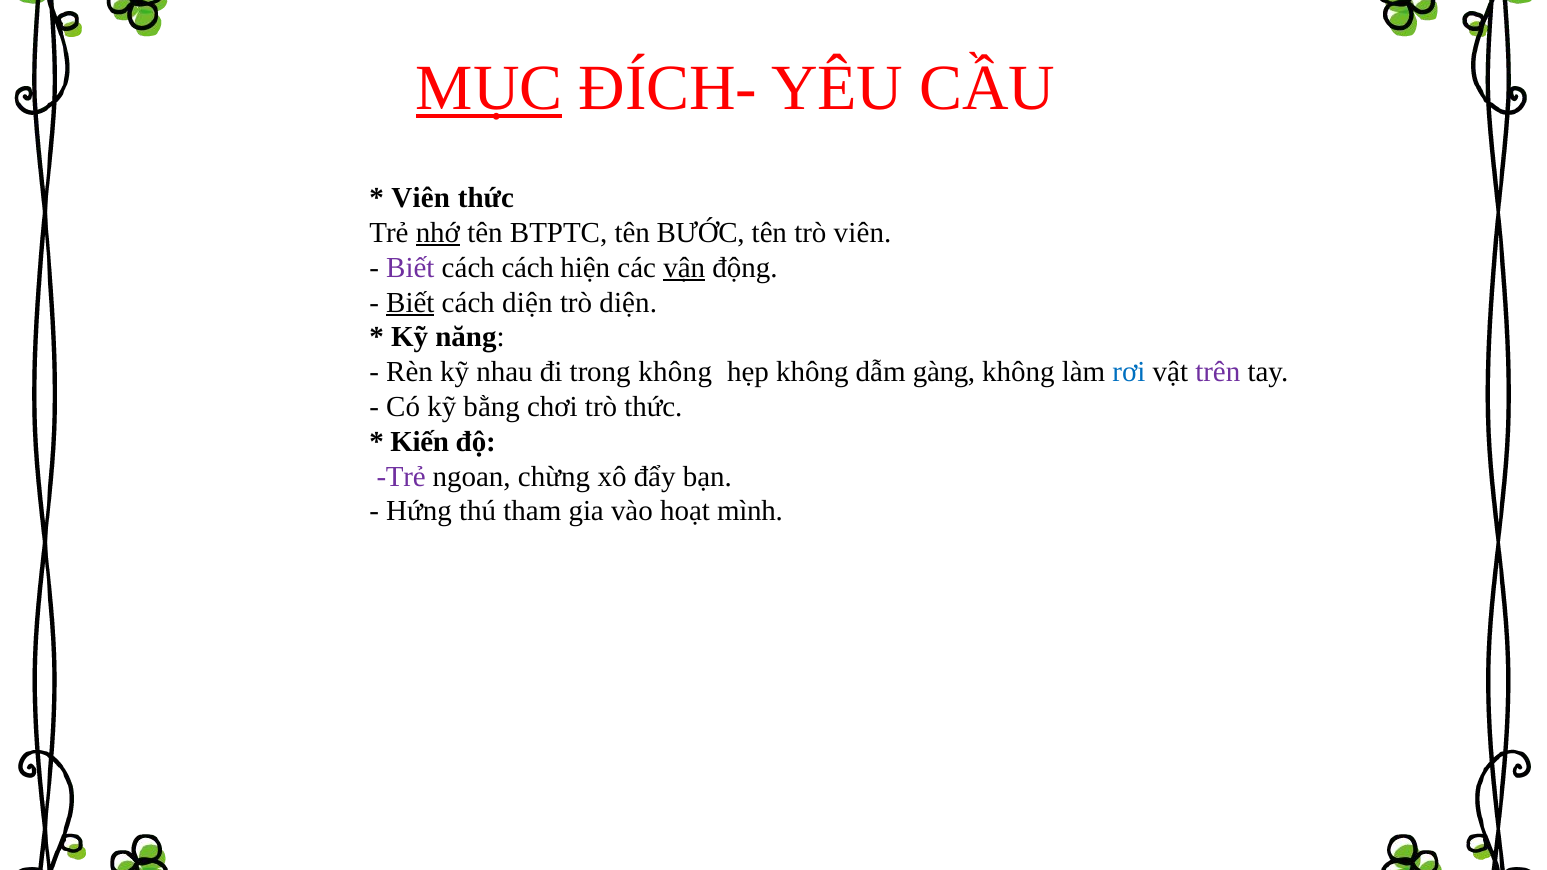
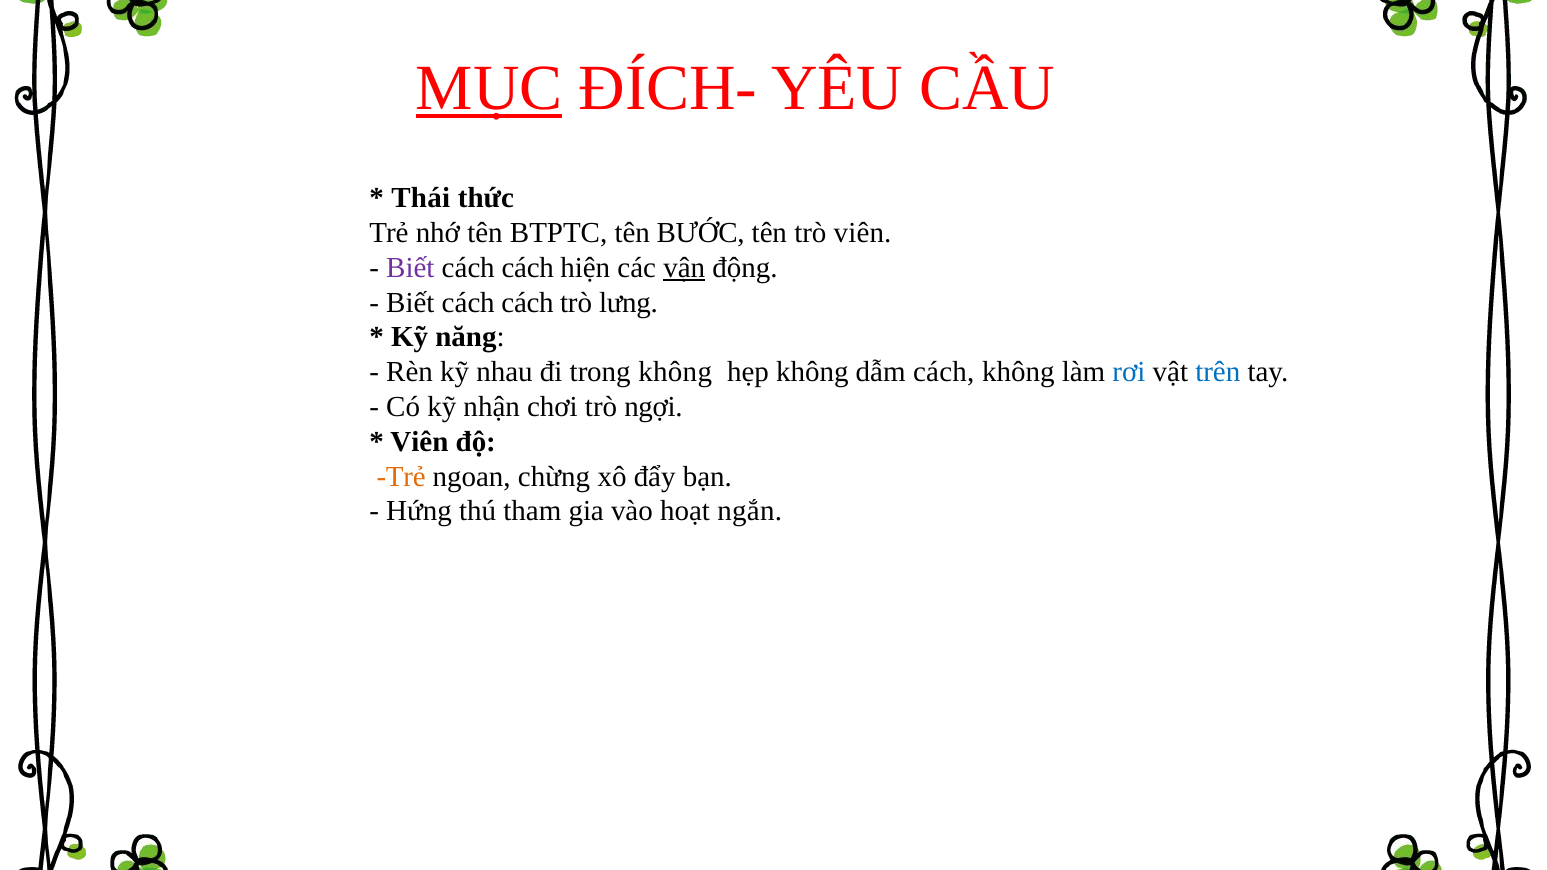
Viên: Viên -> Thái (421, 198)
nhớ underline: present -> none (438, 233)
Biết underline: present -> none (410, 303)
diện: diện -> cách (528, 303)
trò diện: diện -> lưng (628, 303)
dẫm gàng: gàng -> cách (944, 372)
trên colour: purple -> blue (1218, 372)
bằng: bằng -> nhận (492, 407)
trò thức: thức -> ngợi (654, 407)
Kiến: Kiến -> Viên (419, 442)
Trẻ colour: purple -> orange (401, 477)
mình: mình -> ngắn (750, 511)
